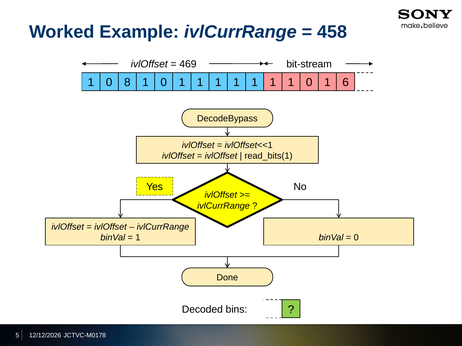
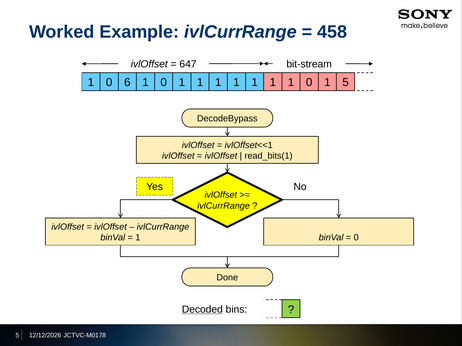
469: 469 -> 647 (188, 64)
8: 8 -> 6 (127, 83)
1 6: 6 -> 5 (346, 83)
Decoded underline: none -> present (202, 310)
